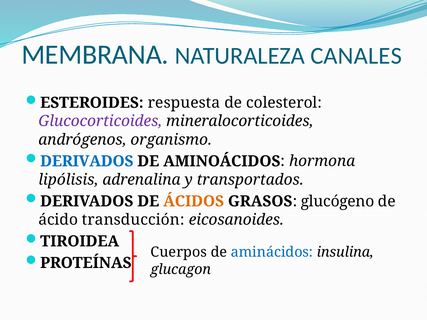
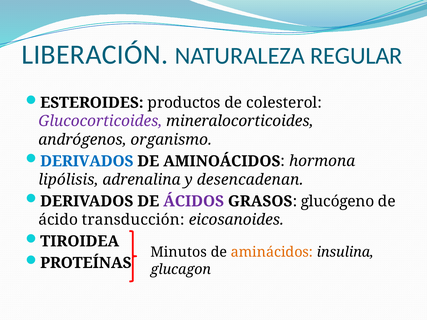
MEMBRANA: MEMBRANA -> LIBERACIÓN (95, 55)
CANALES: CANALES -> REGULAR (356, 56)
respuesta: respuesta -> productos (184, 103)
transportados: transportados -> desencadenan (250, 180)
ÁCIDOS colour: orange -> purple (194, 201)
Cuerpos: Cuerpos -> Minutos (179, 252)
aminácidos colour: blue -> orange (272, 252)
